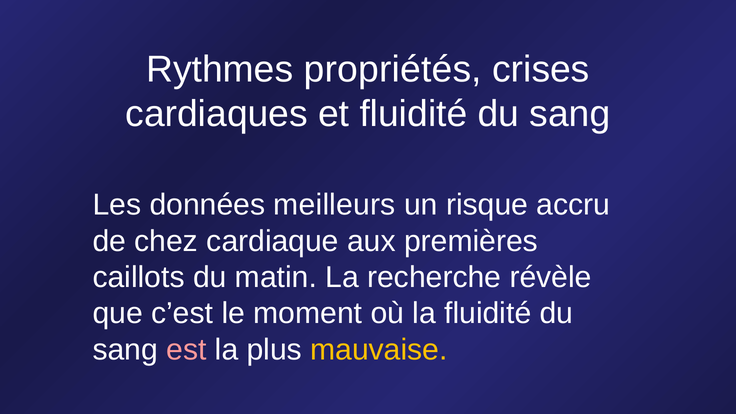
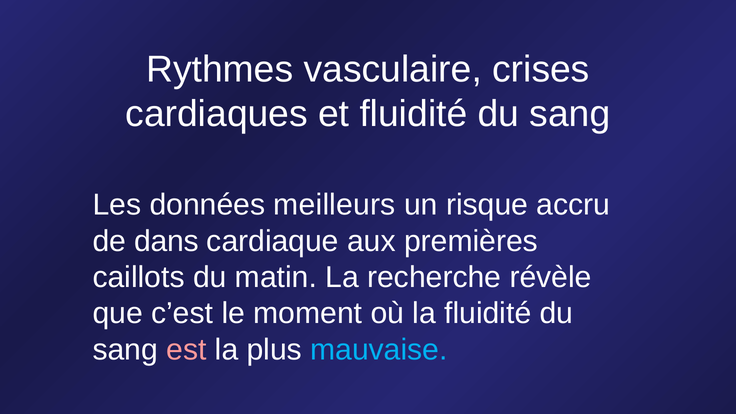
propriétés: propriétés -> vasculaire (393, 69)
chez: chez -> dans (166, 241)
mauvaise colour: yellow -> light blue (379, 350)
